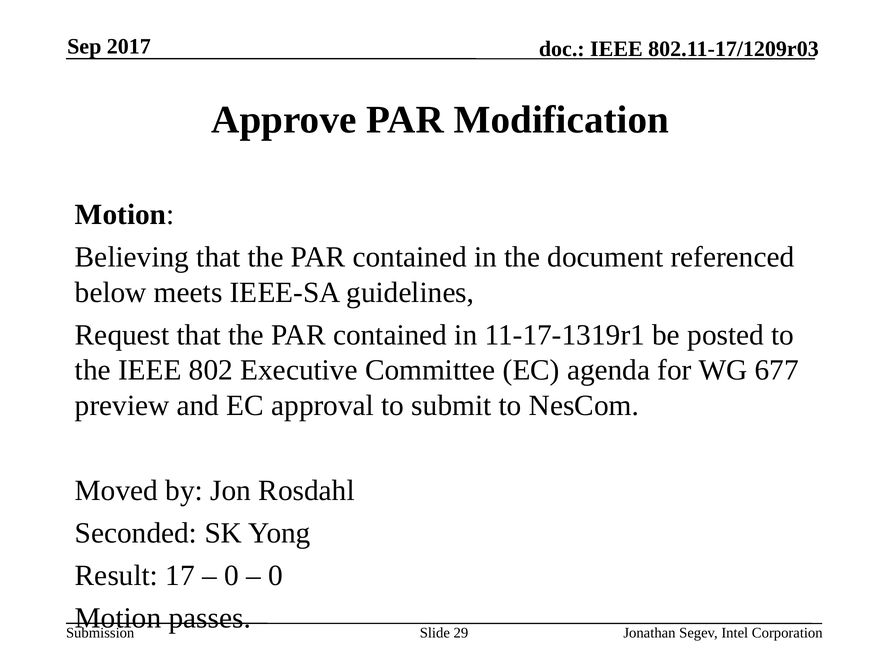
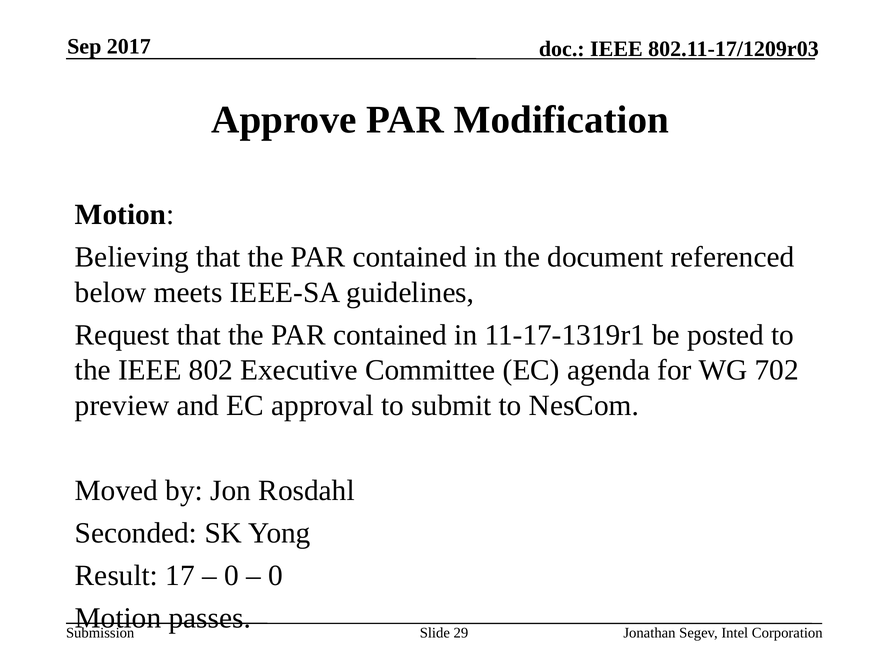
677: 677 -> 702 (777, 371)
